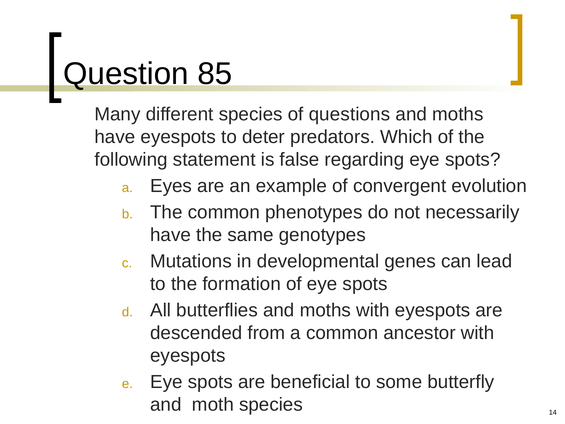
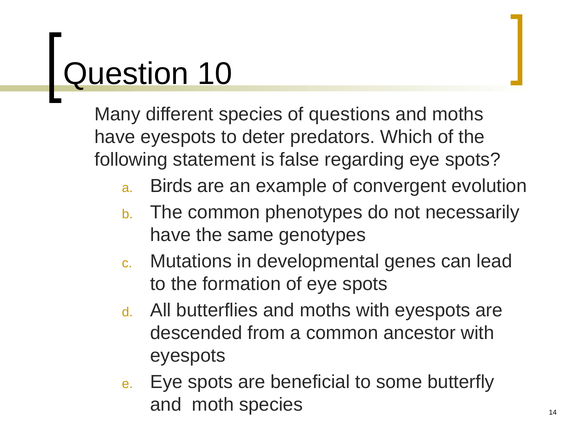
85: 85 -> 10 (215, 74)
Eyes: Eyes -> Birds (171, 186)
